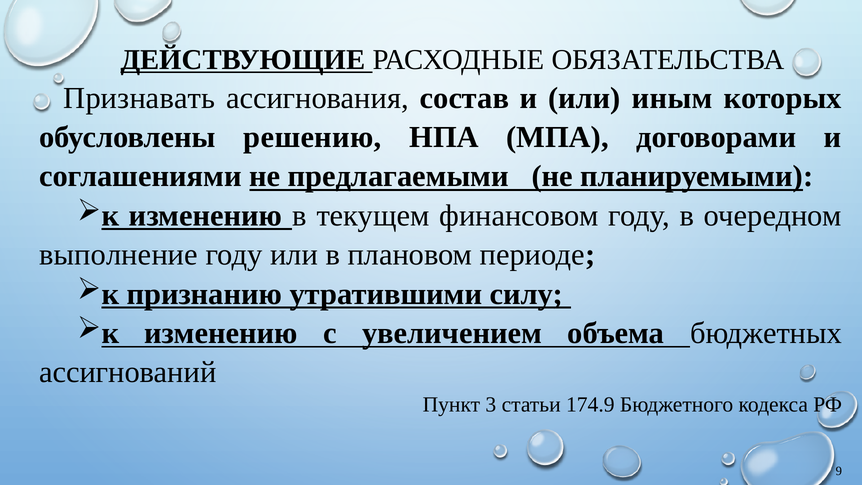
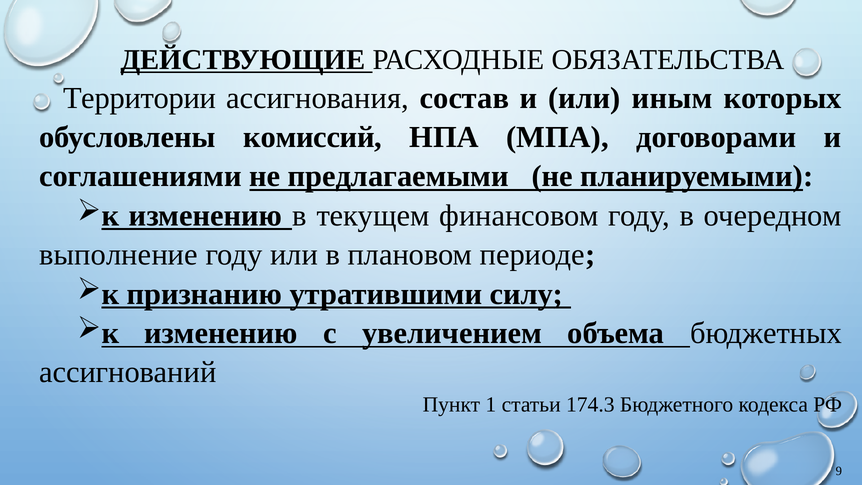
Признавать: Признавать -> Территории (139, 98)
решению: решению -> комиссий (313, 137)
3: 3 -> 1 (491, 405)
174.9: 174.9 -> 174.3 (590, 405)
